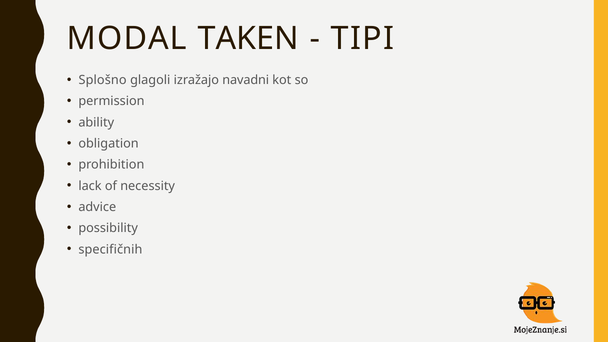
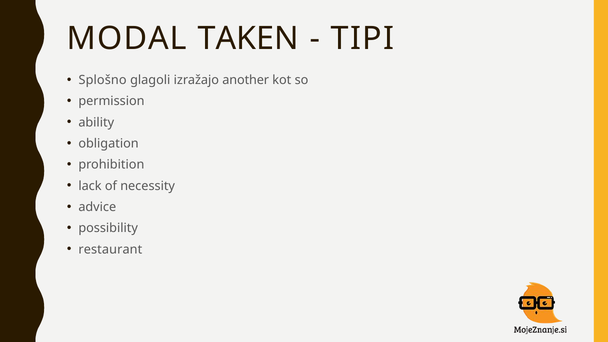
navadni: navadni -> another (246, 80)
specifičnih: specifičnih -> restaurant (110, 249)
